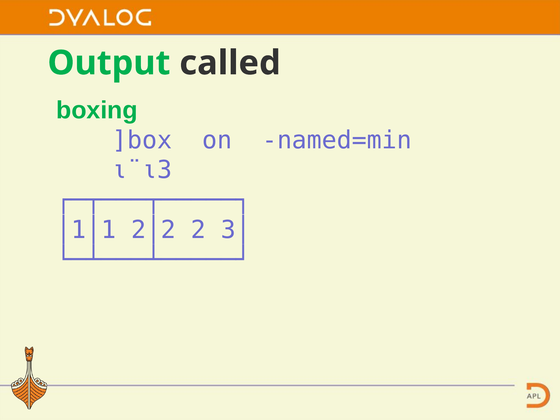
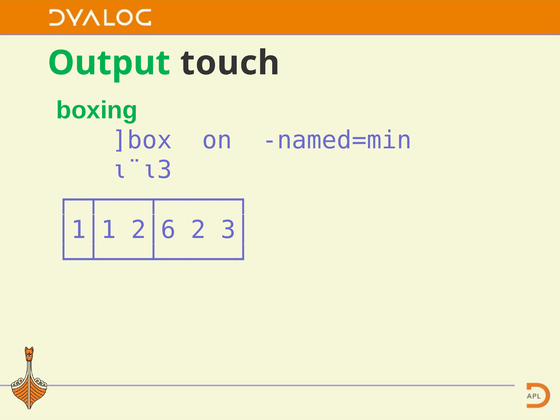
called: called -> touch (230, 63)
2│2: 2│2 -> 2│6 (153, 230)
